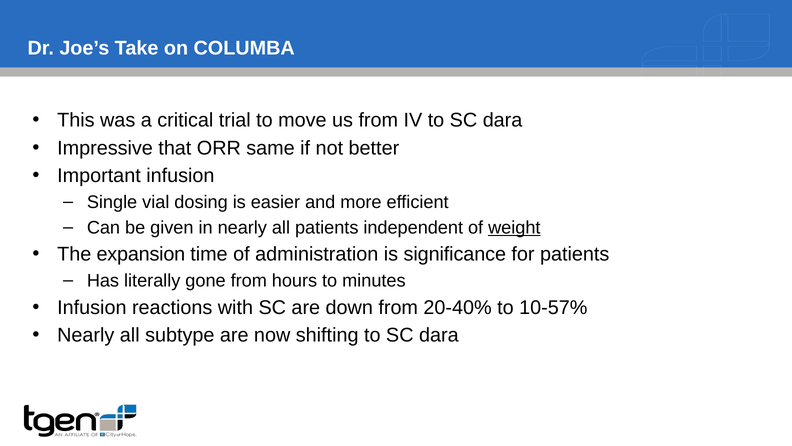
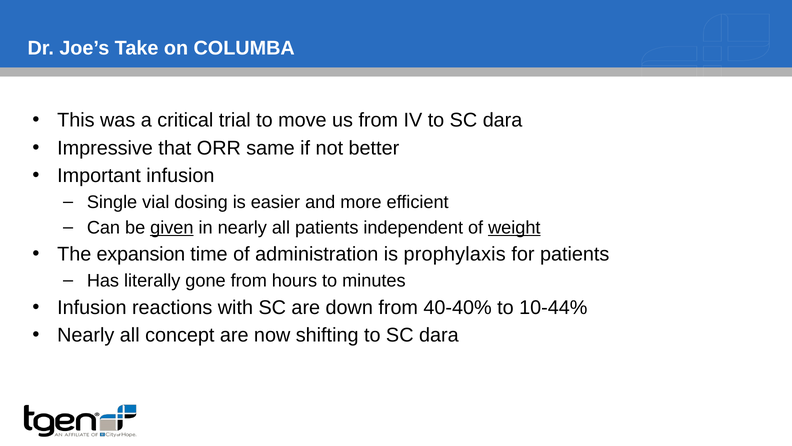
given underline: none -> present (172, 227)
significance: significance -> prophylaxis (455, 254)
20-40%: 20-40% -> 40-40% (458, 307)
10-57%: 10-57% -> 10-44% (553, 307)
subtype: subtype -> concept (180, 335)
